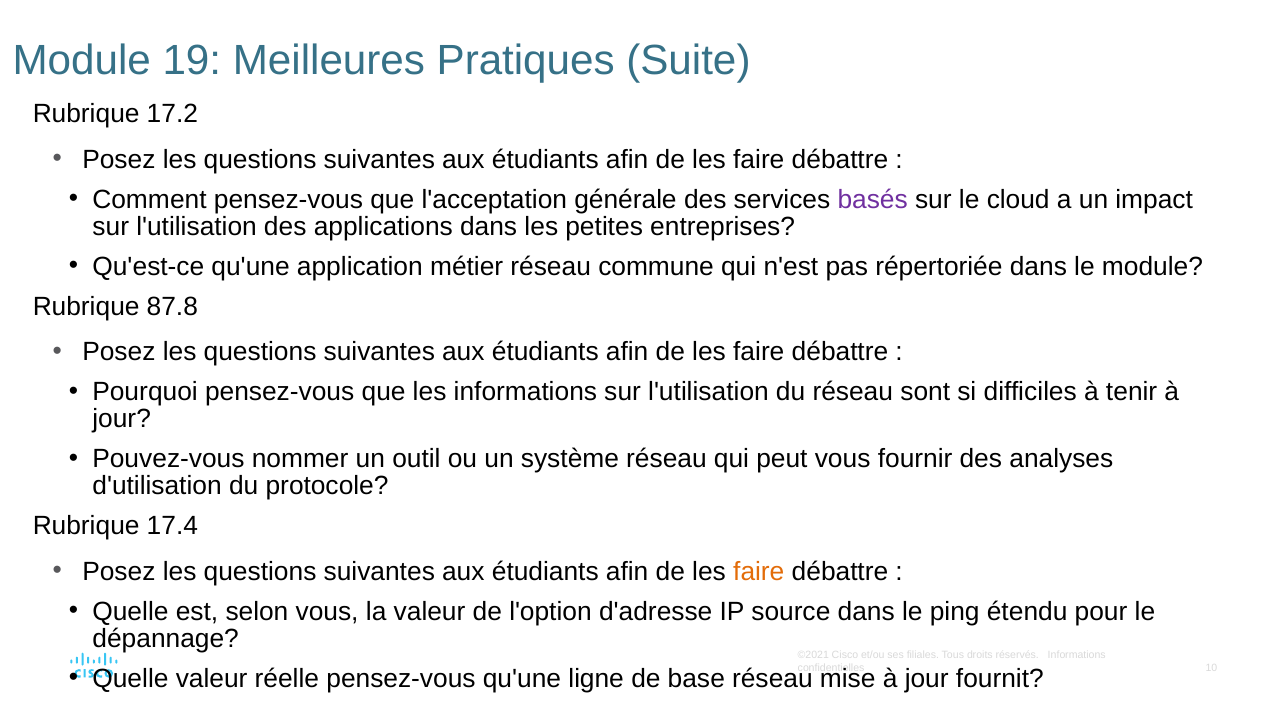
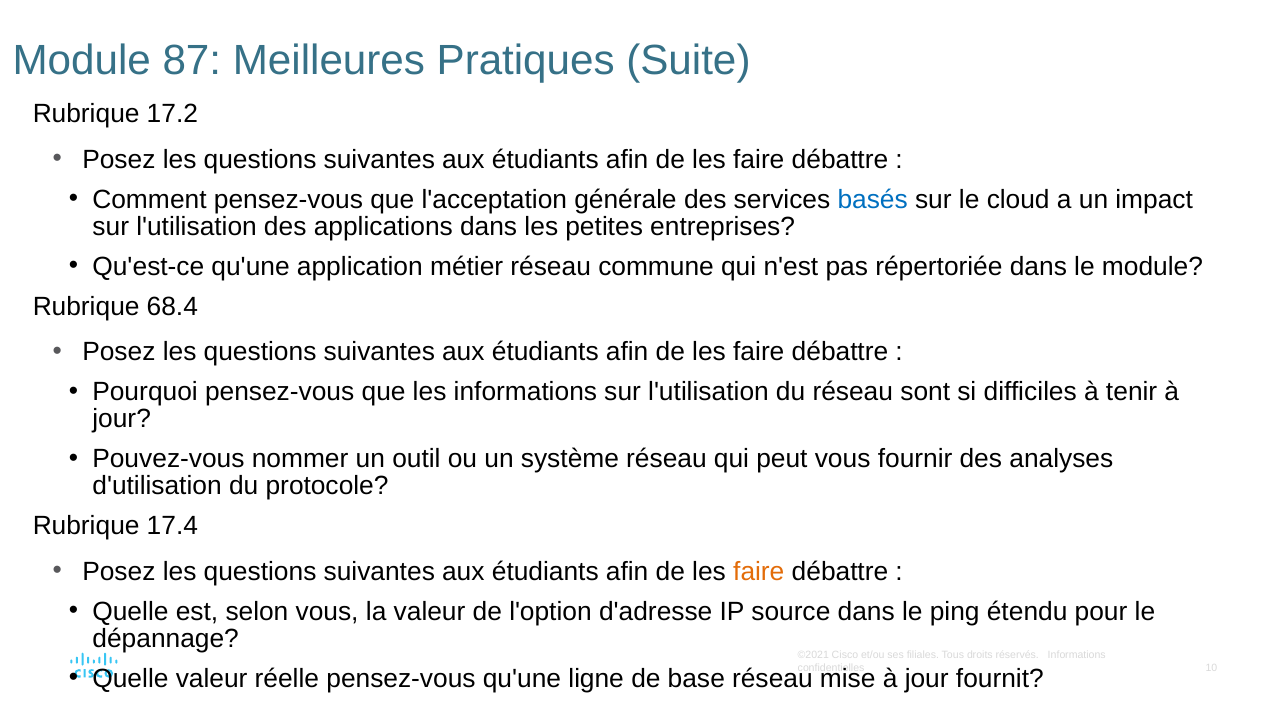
19: 19 -> 87 (192, 61)
basés colour: purple -> blue (873, 199)
87.8: 87.8 -> 68.4 (172, 306)
